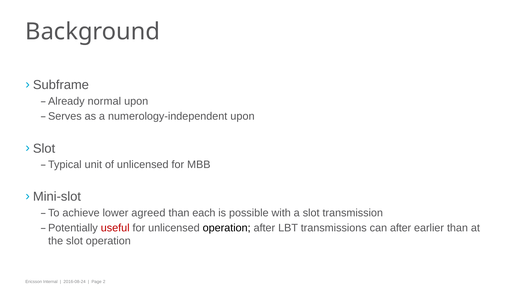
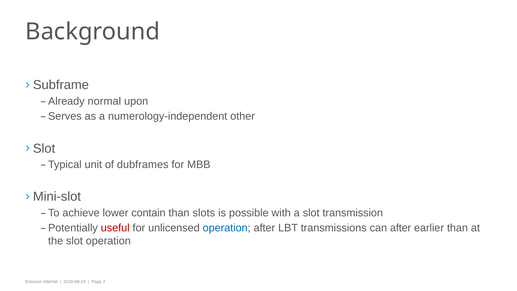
numerology-independent upon: upon -> other (243, 116)
of unlicensed: unlicensed -> dubframes (143, 165)
agreed: agreed -> contain (148, 213)
each: each -> slots (204, 213)
operation colour: black -> blue (227, 228)
